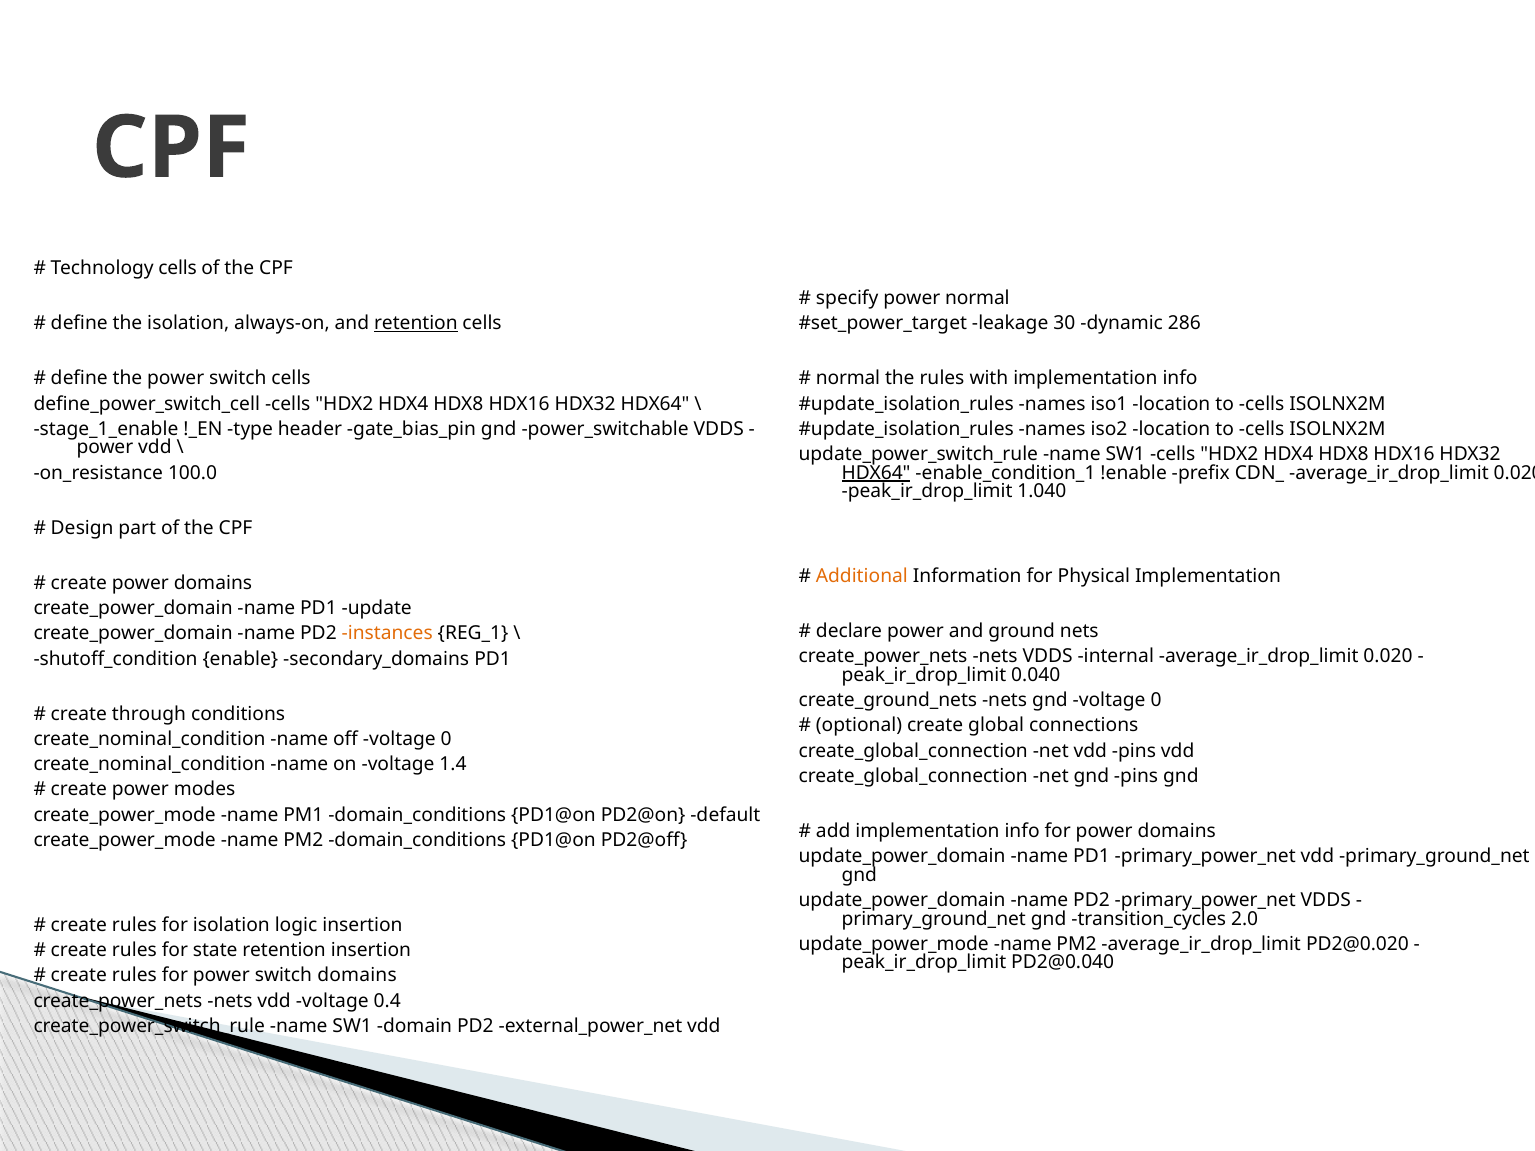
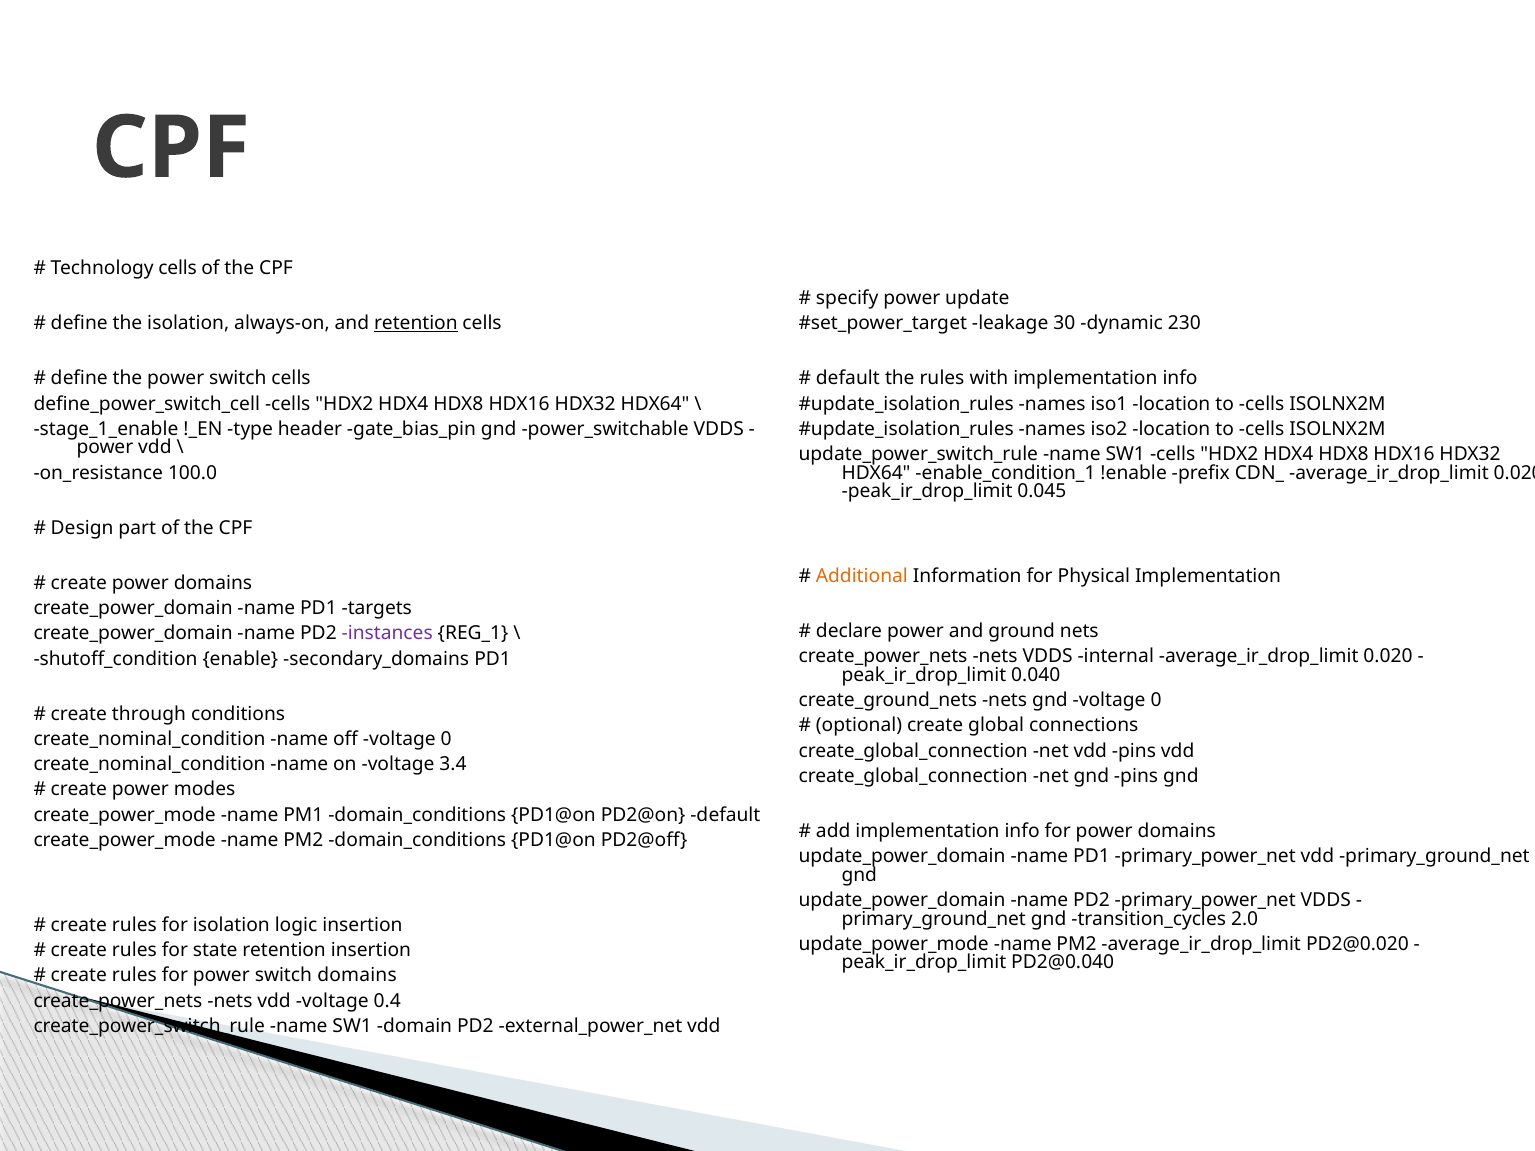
power normal: normal -> update (977, 298)
286: 286 -> 230 (1184, 324)
normal: normal -> default (848, 379)
HDX64 underline: present -> none (876, 473)
1.040: 1.040 -> 0.045 (1042, 491)
update: update -> targets (377, 608)
instances colour: orange -> purple (387, 634)
1.4: 1.4 -> 3.4 (453, 765)
